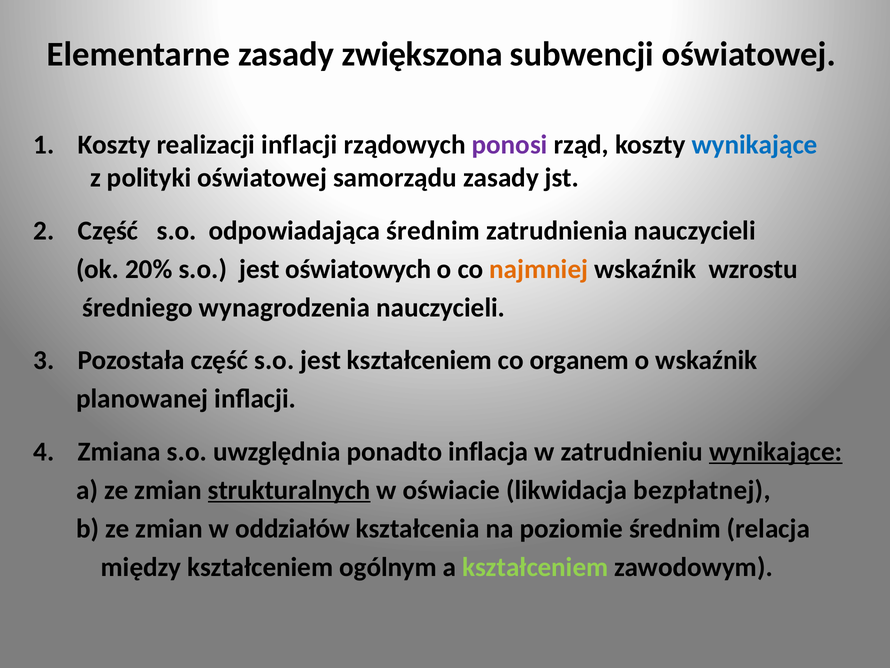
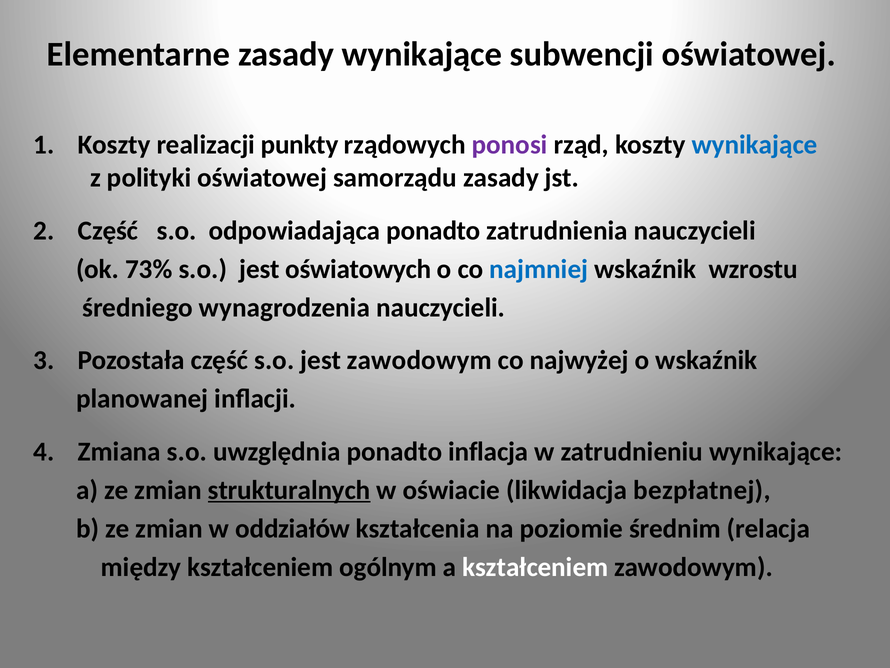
zasady zwiększona: zwiększona -> wynikające (422, 54)
realizacji inflacji: inflacji -> punkty (300, 145)
odpowiadająca średnim: średnim -> ponadto (433, 230)
20%: 20% -> 73% (149, 269)
najmniej colour: orange -> blue (539, 269)
jest kształceniem: kształceniem -> zawodowym (419, 360)
organem: organem -> najwyżej (579, 360)
wynikające underline: present -> none (776, 451)
kształceniem colour: light green -> white (535, 567)
